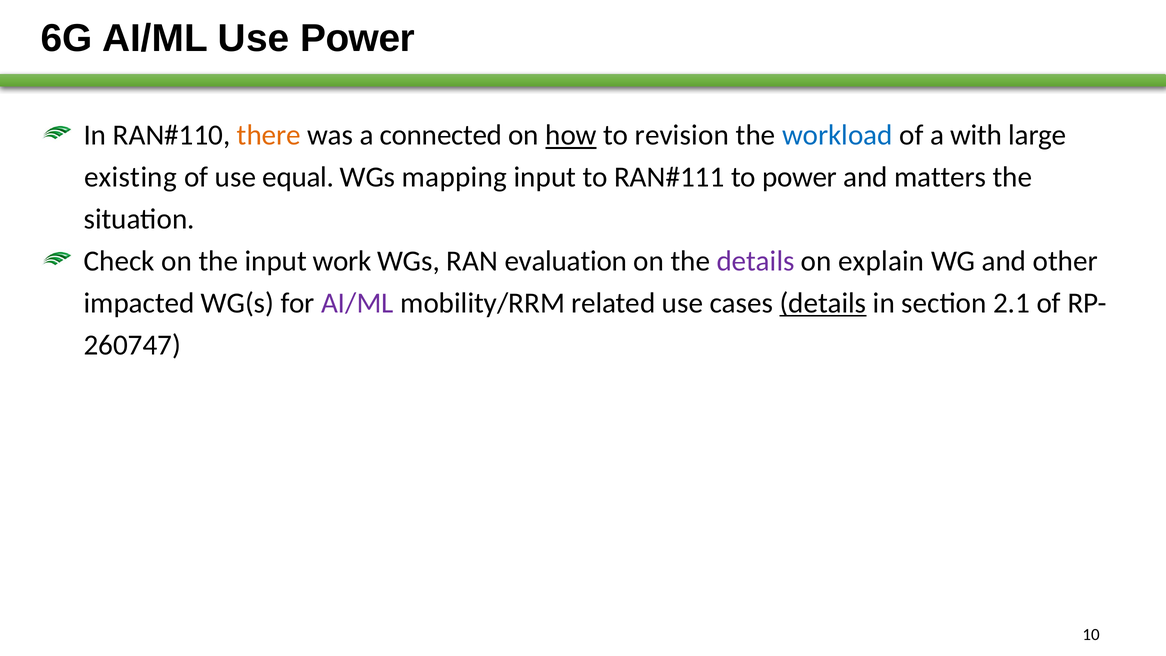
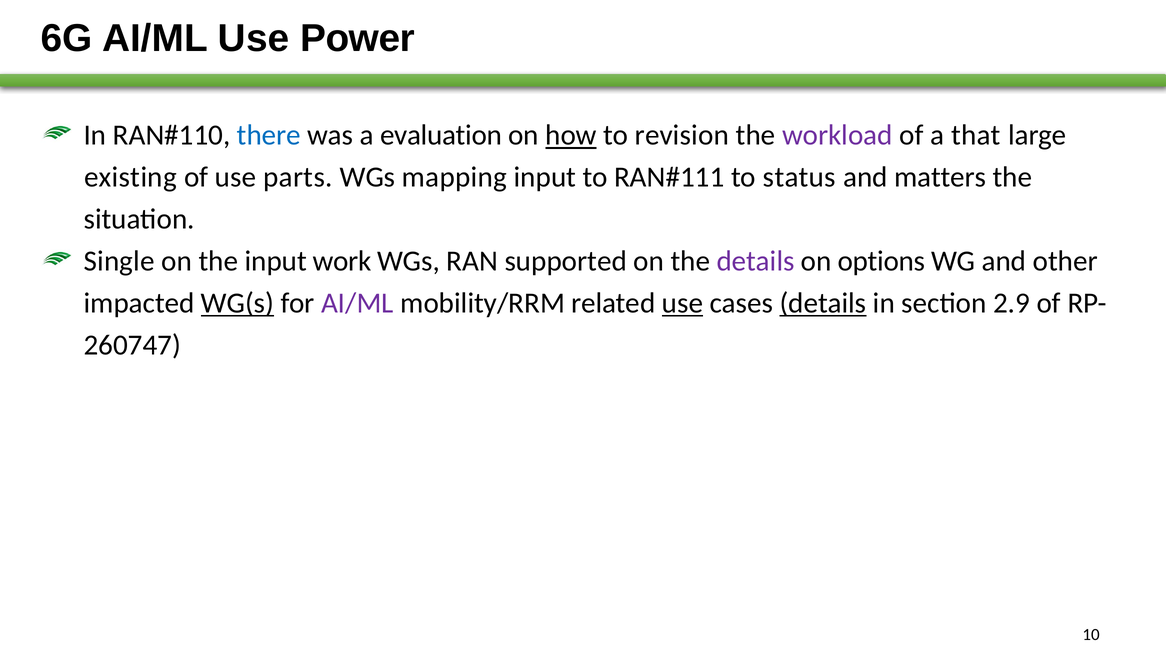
there colour: orange -> blue (269, 135)
connected: connected -> evaluation (441, 135)
workload colour: blue -> purple (837, 135)
with: with -> that (976, 135)
equal: equal -> parts (298, 177)
to power: power -> status (799, 177)
Check: Check -> Single (119, 261)
evaluation: evaluation -> supported (566, 261)
explain: explain -> options (882, 261)
WG(s underline: none -> present (238, 303)
use underline: none -> present (682, 303)
2.1: 2.1 -> 2.9 (1012, 303)
